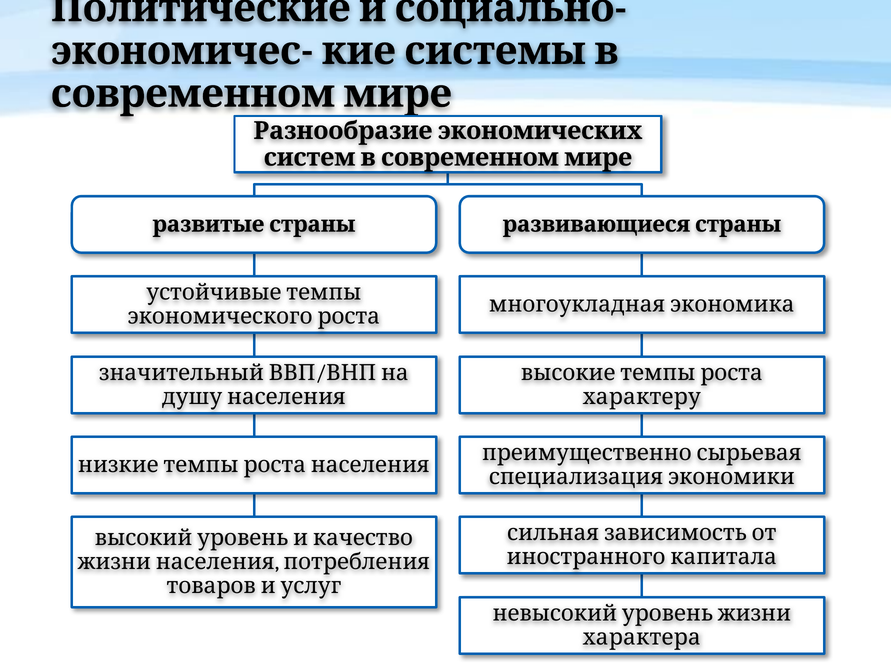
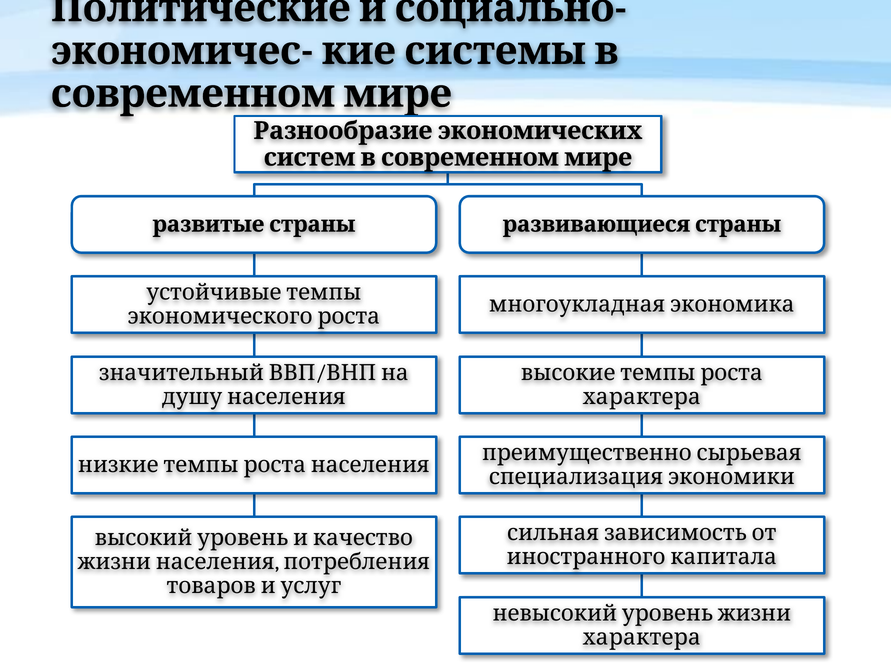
характеру: характеру -> характера (642, 397)
